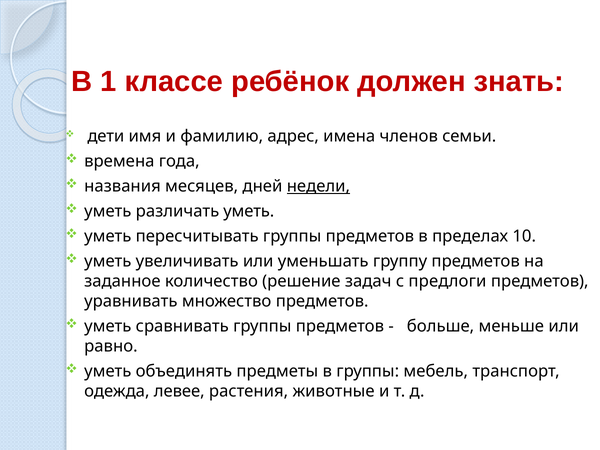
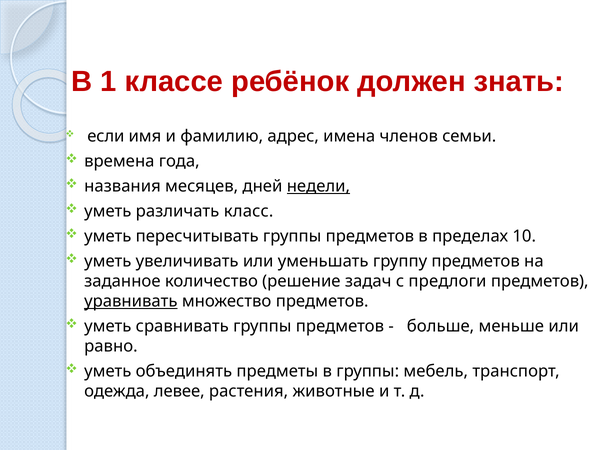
дети: дети -> если (106, 136)
различать уметь: уметь -> класс (249, 211)
уравнивать underline: none -> present (131, 301)
